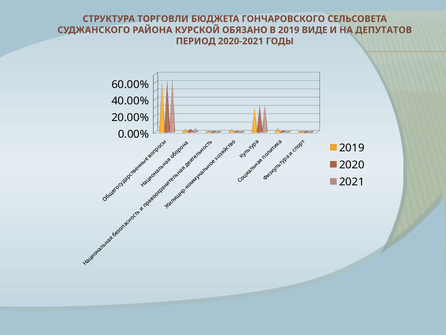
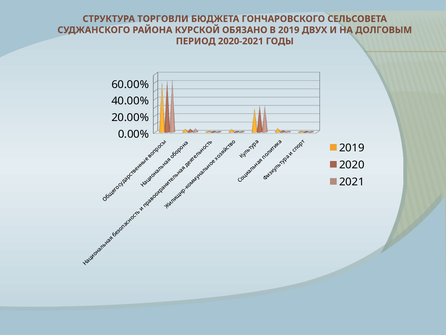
ВИДЕ: ВИДЕ -> ДВУХ (315, 30)
ДЕПУТАТОВ: ДЕПУТАТОВ -> ДОЛГОВЫМ (384, 30)
